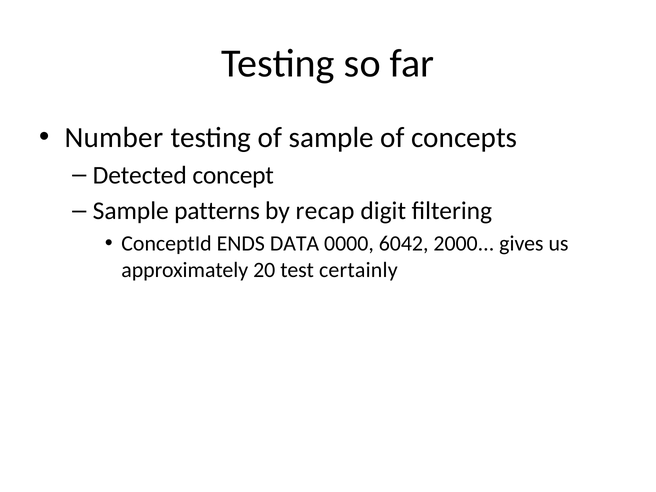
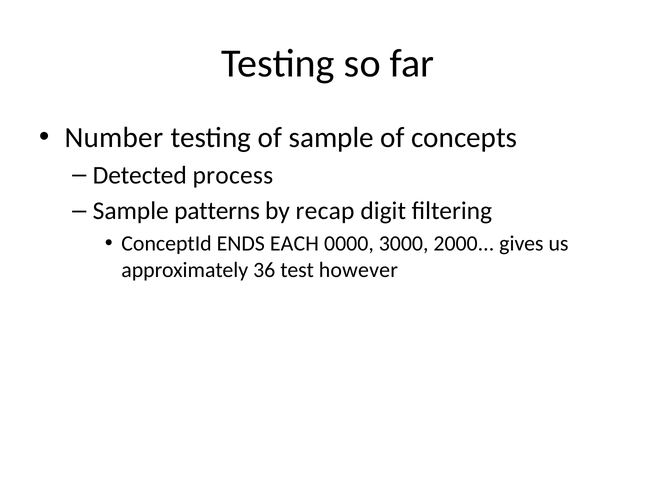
concept: concept -> process (233, 175)
DATA: DATA -> EACH (294, 244)
6042: 6042 -> 3000 (404, 244)
20: 20 -> 36 (264, 270)
certainly: certainly -> however (358, 270)
